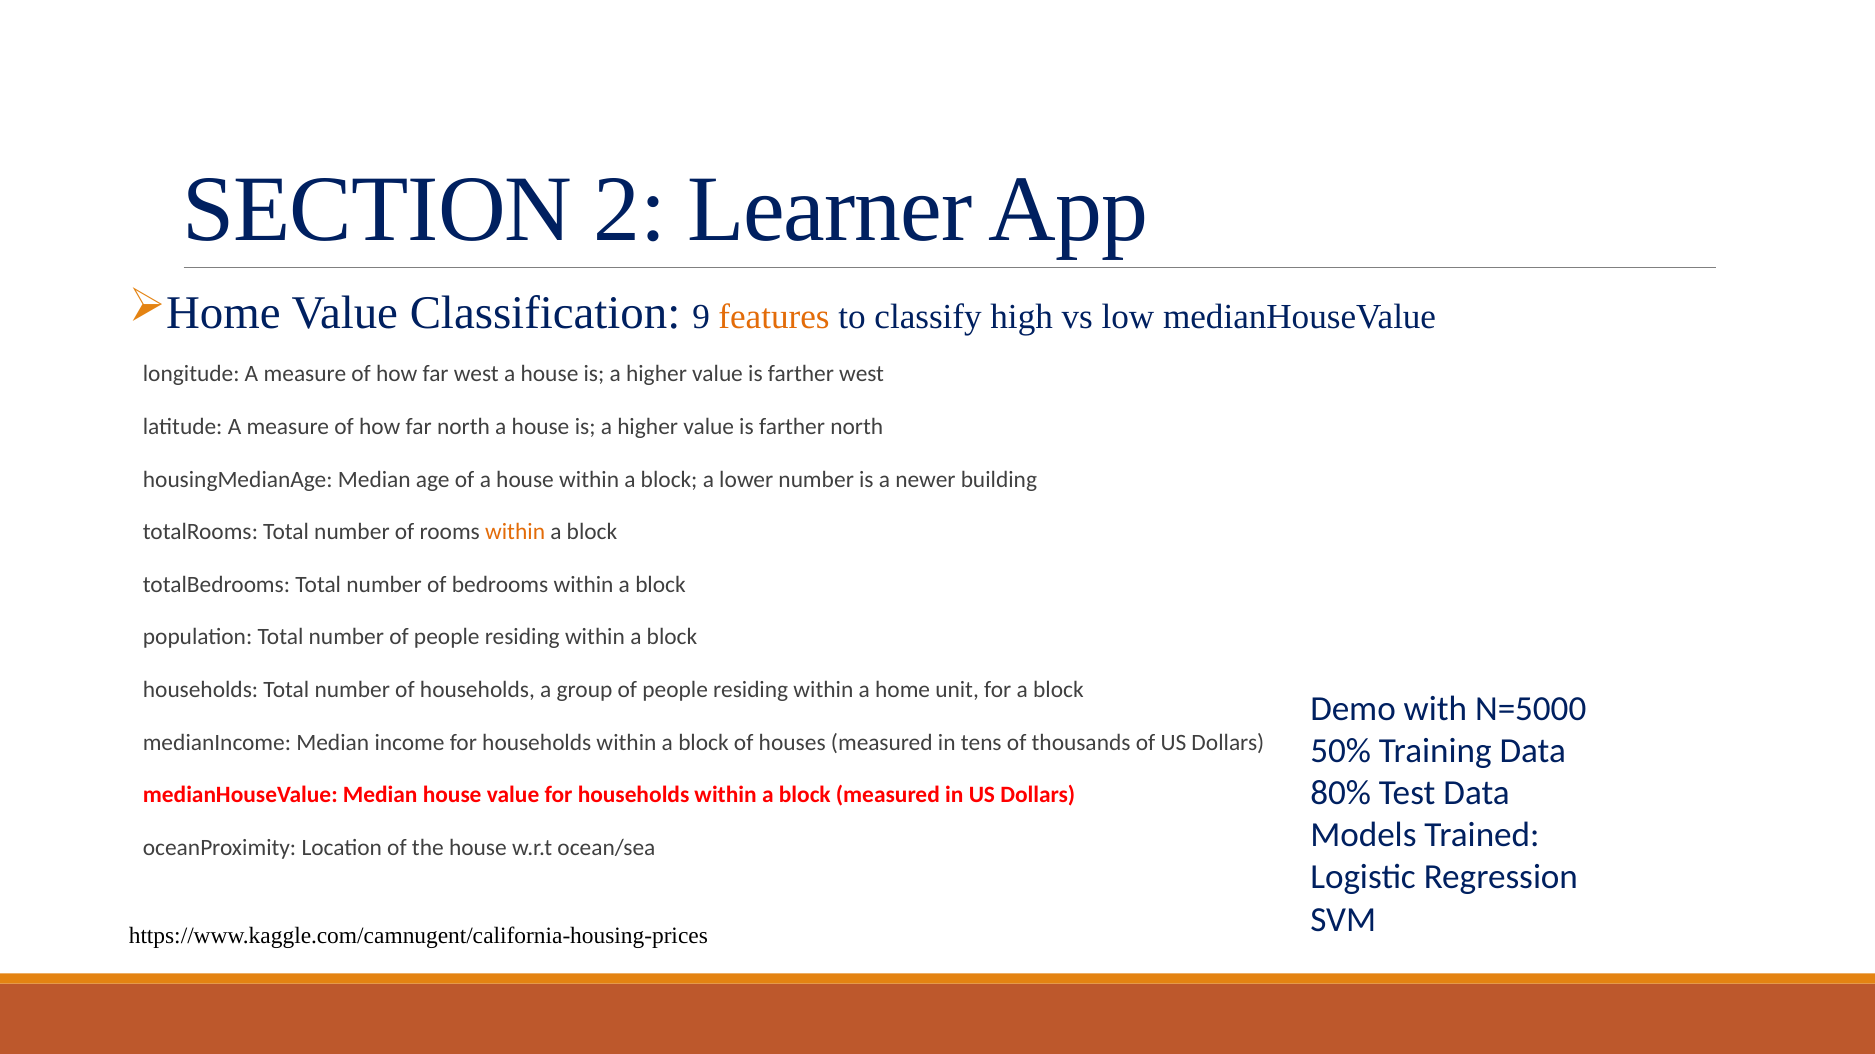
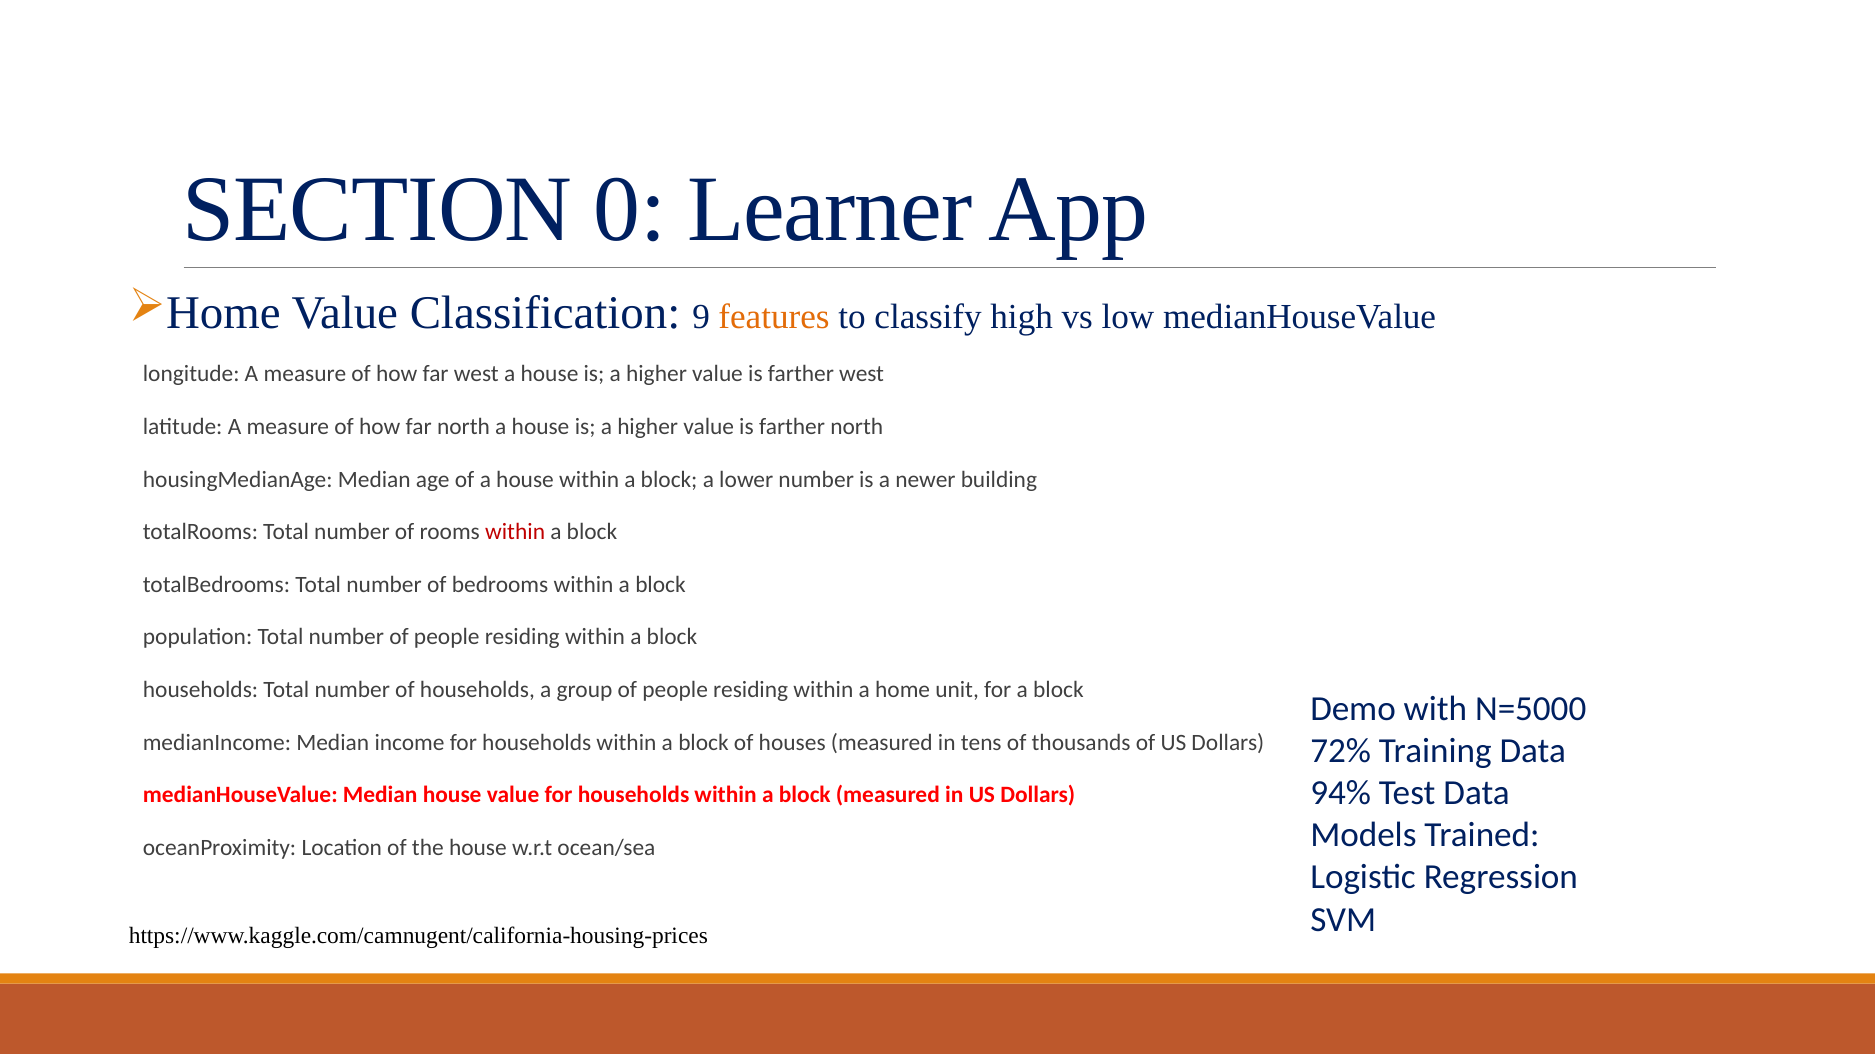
2: 2 -> 0 (630, 210)
within colour: orange -> red (515, 532)
50%: 50% -> 72% (1341, 751)
80%: 80% -> 94% (1341, 793)
